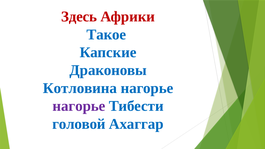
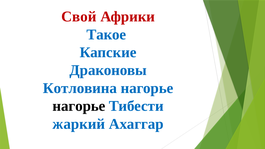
Здесь: Здесь -> Свой (79, 17)
нагорье colour: purple -> black (79, 106)
головой: головой -> жаркий (79, 124)
